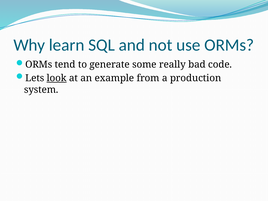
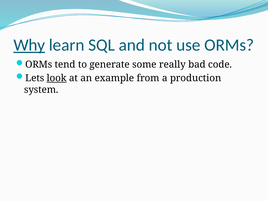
Why underline: none -> present (29, 45)
